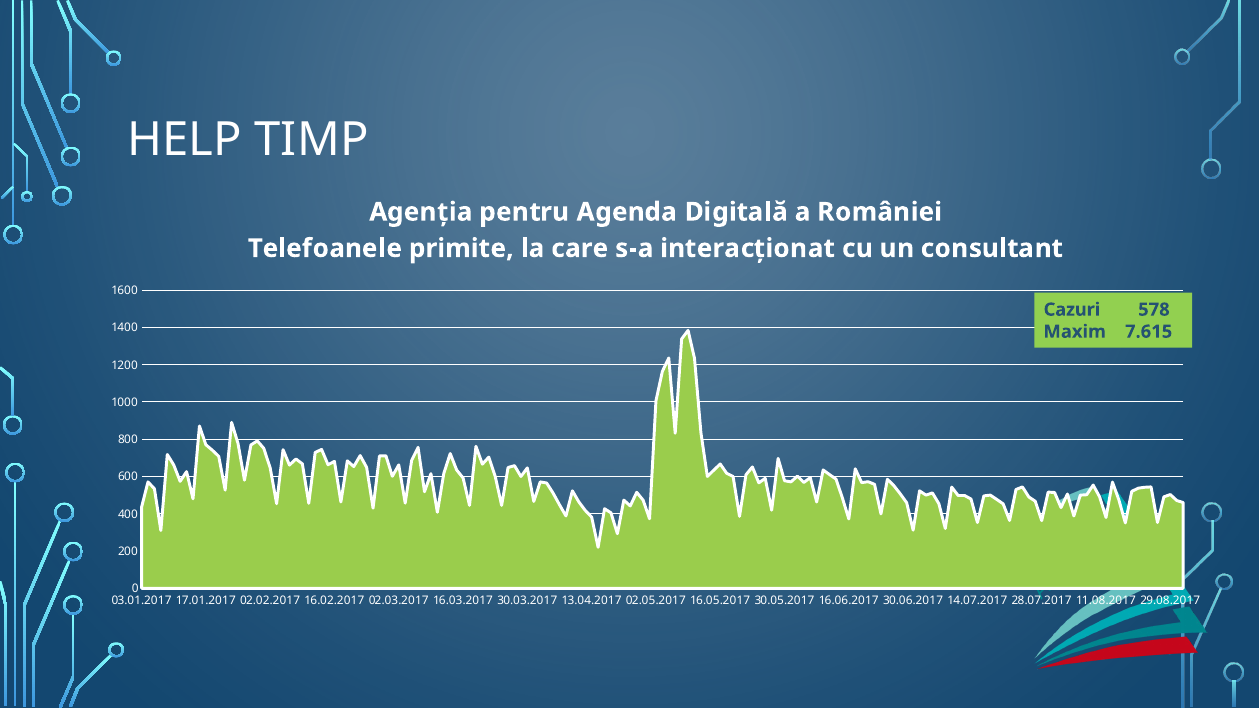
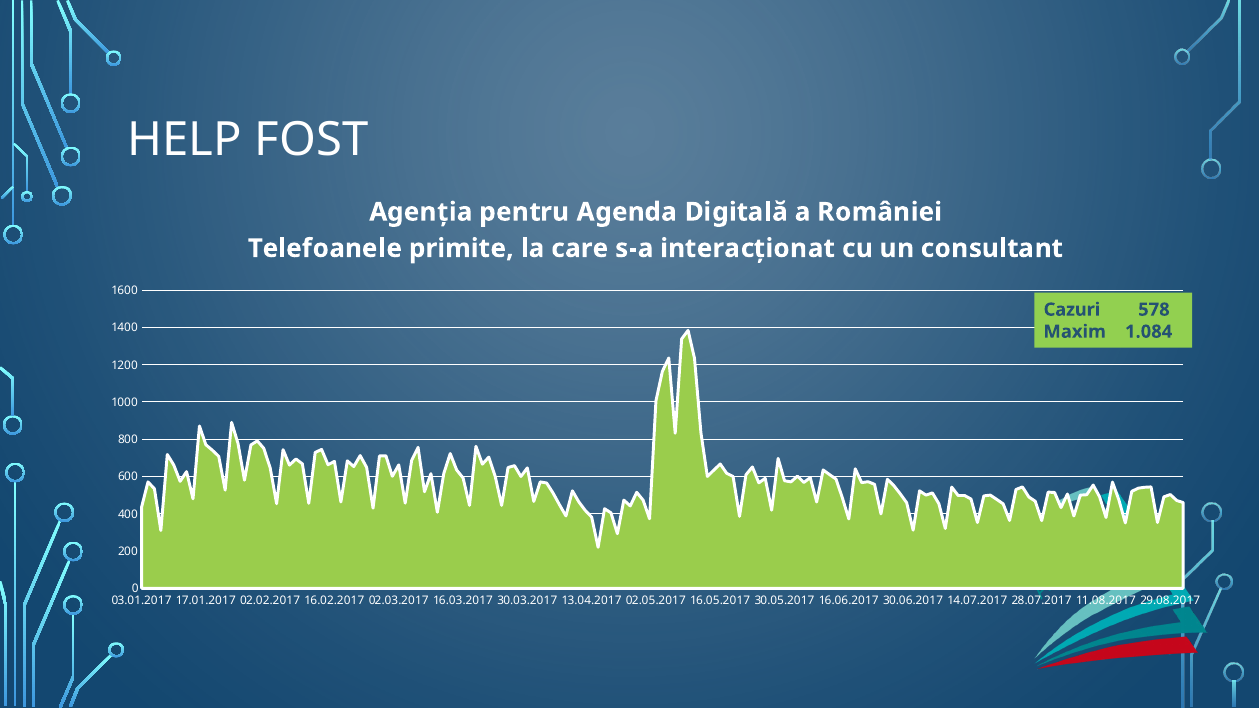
TIMP: TIMP -> FOST (312, 140)
7.615: 7.615 -> 1.084 (1149, 332)
